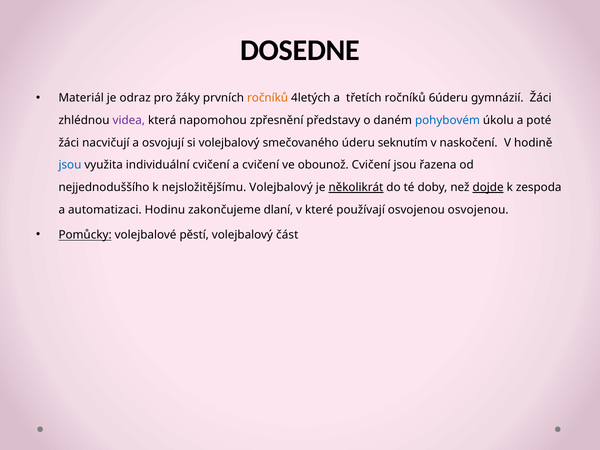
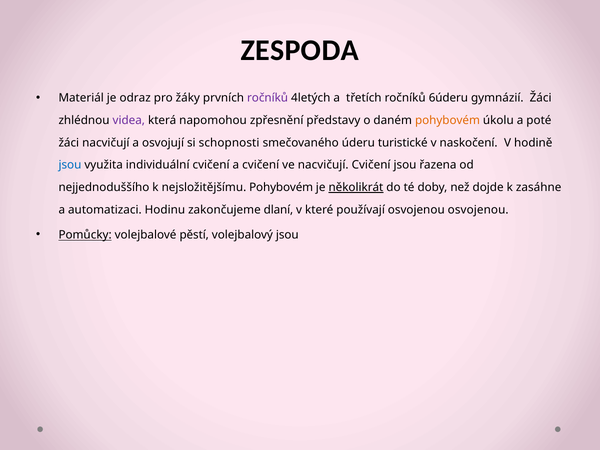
DOSEDNE: DOSEDNE -> ZESPODA (300, 50)
ročníků colour: orange -> purple (268, 98)
pohybovém colour: blue -> orange (447, 120)
si volejbalový: volejbalový -> schopnosti (229, 143)
seknutím: seknutím -> turistické (403, 143)
ve obounož: obounož -> nacvičují (323, 165)
nejsložitějšímu Volejbalový: Volejbalový -> Pohybovém (281, 188)
dojde underline: present -> none (488, 188)
zespoda: zespoda -> zasáhne (539, 188)
volejbalový část: část -> jsou (287, 235)
